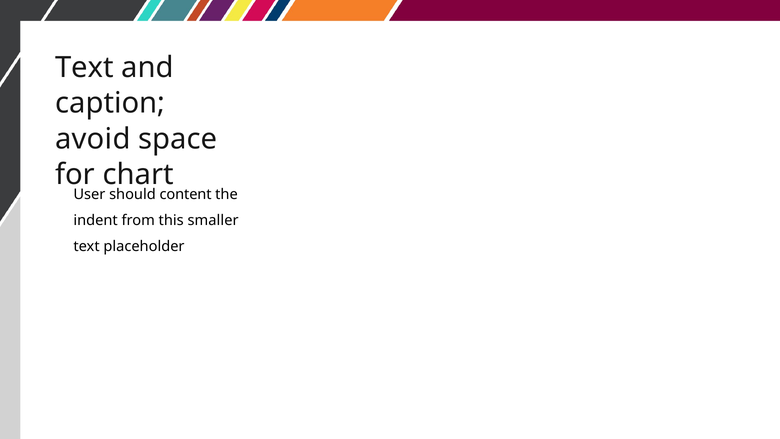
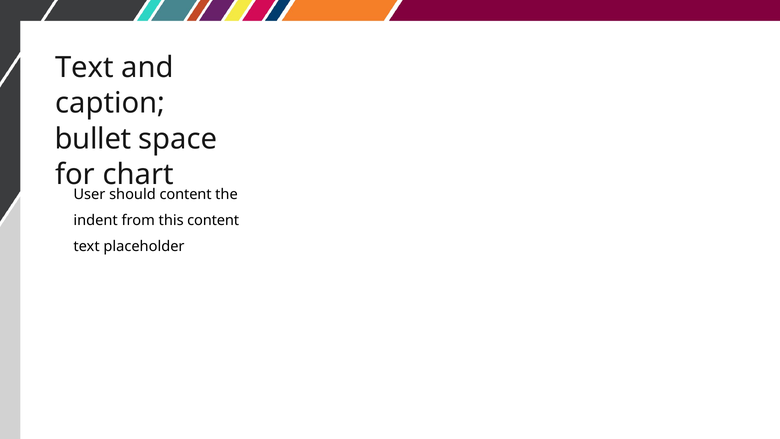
avoid: avoid -> bullet (93, 139)
this smaller: smaller -> content (213, 220)
